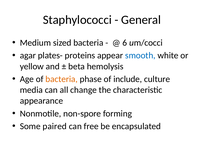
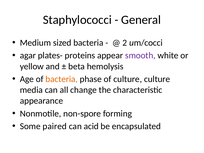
6: 6 -> 2 (125, 43)
smooth colour: blue -> purple (140, 55)
of include: include -> culture (128, 79)
free: free -> acid (91, 126)
